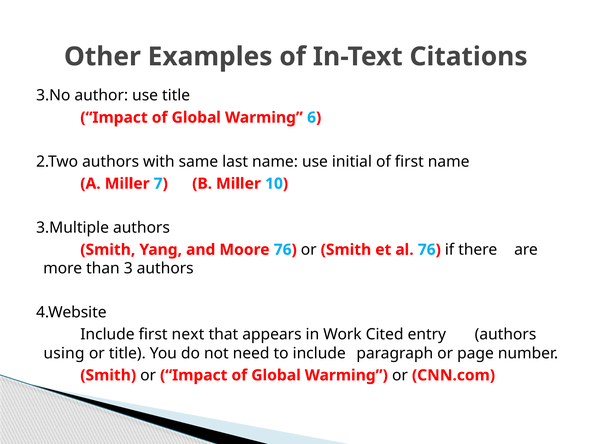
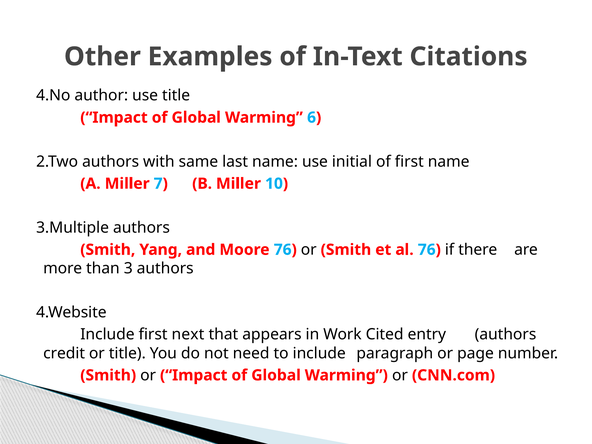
3.No: 3.No -> 4.No (53, 96)
using: using -> credit (64, 353)
